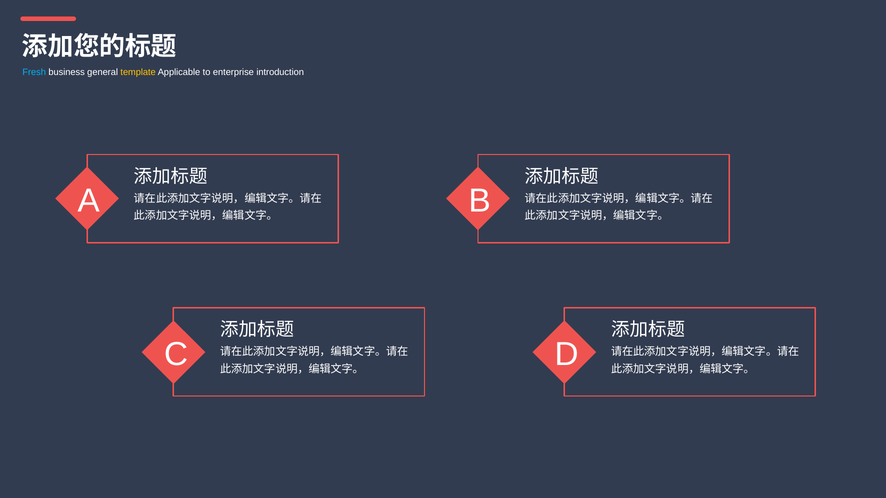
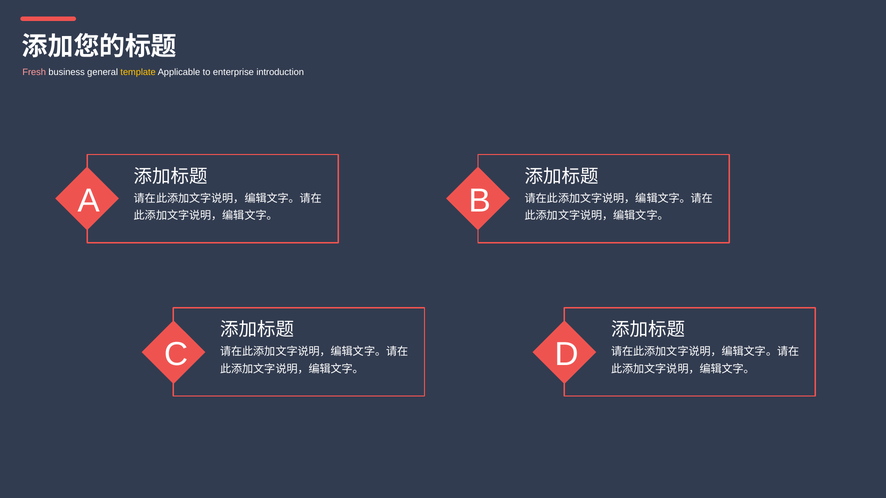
Fresh colour: light blue -> pink (34, 72)
